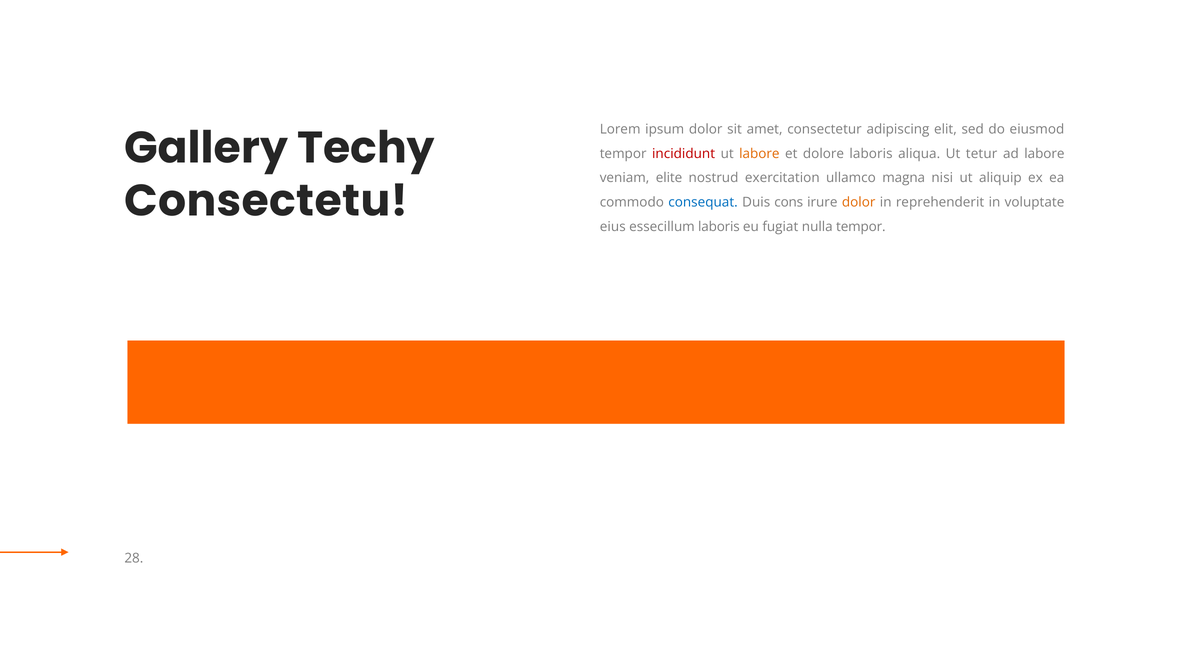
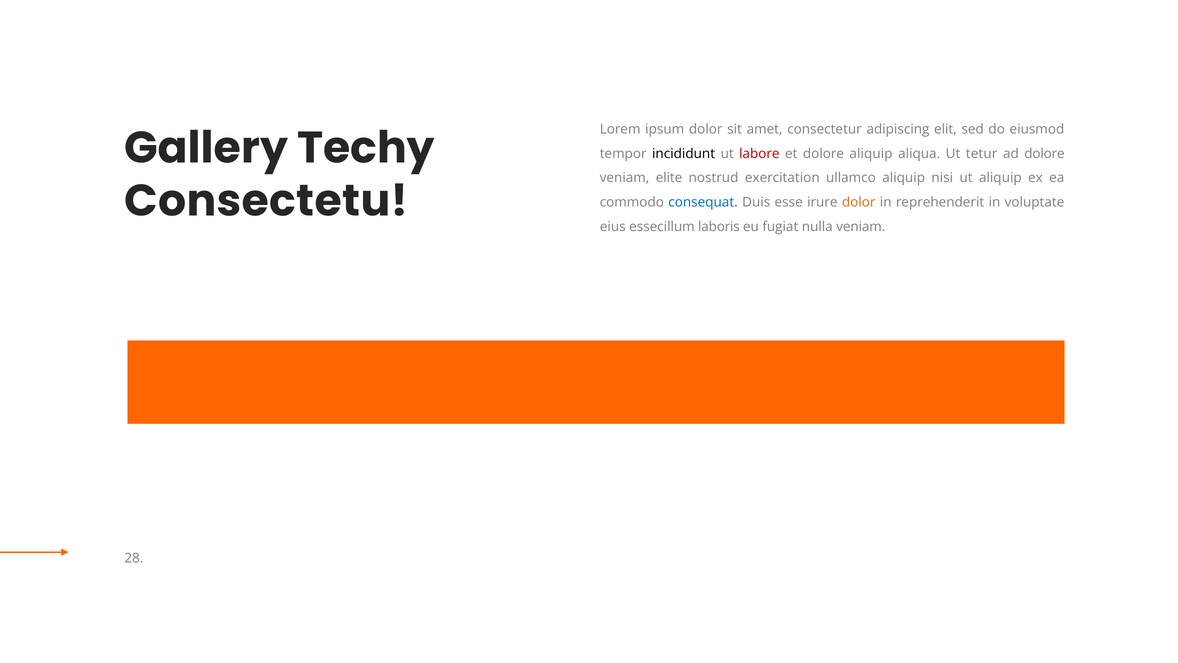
incididunt colour: red -> black (684, 154)
labore colour: orange -> red (759, 154)
dolore laboris: laboris -> aliquip (871, 154)
ad labore: labore -> dolore (1044, 154)
ullamco magna: magna -> aliquip (904, 178)
cons: cons -> esse (789, 202)
nulla tempor: tempor -> veniam (861, 227)
